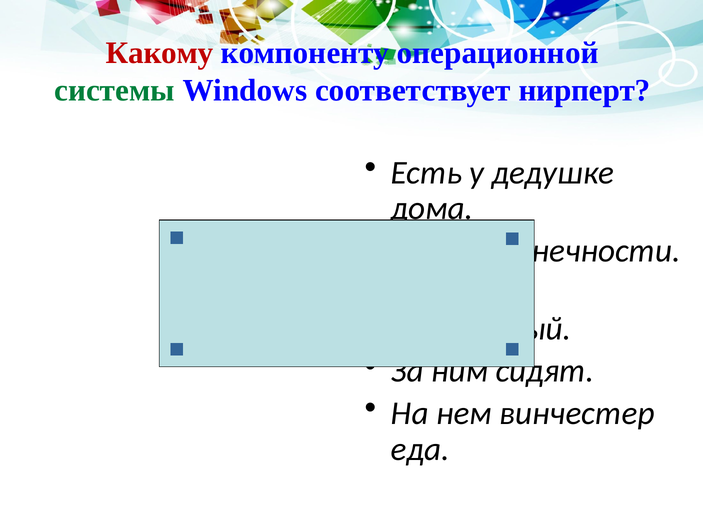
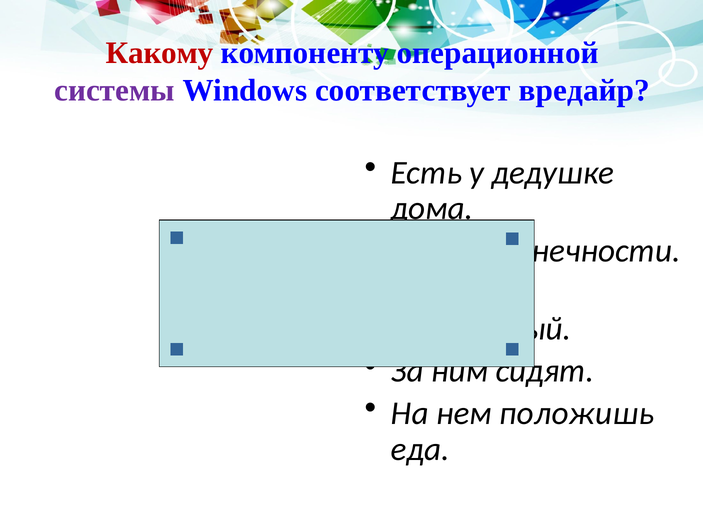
системы colour: green -> purple (115, 90)
нирперт: нирперт -> вредайр (584, 90)
винчестер: винчестер -> положишь (577, 413)
